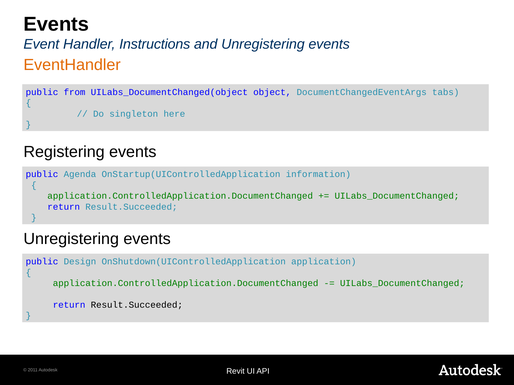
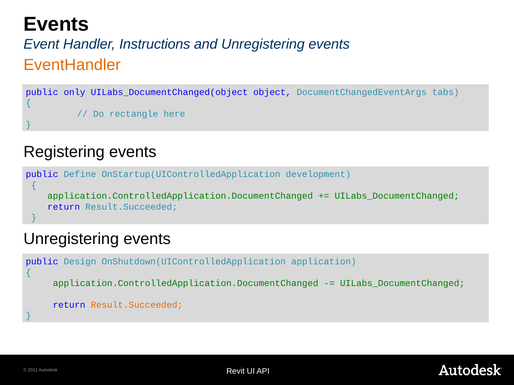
from: from -> only (75, 92)
singleton: singleton -> rectangle (134, 114)
Agenda: Agenda -> Define (80, 175)
information: information -> development (318, 175)
Result.Succeeded colour: black -> orange (137, 305)
